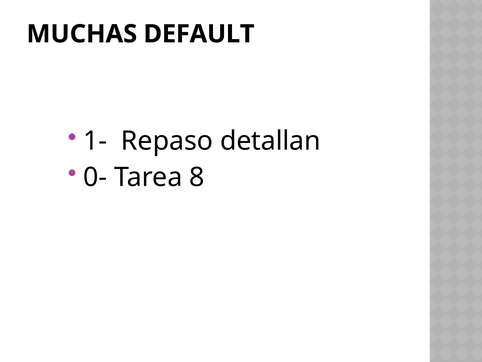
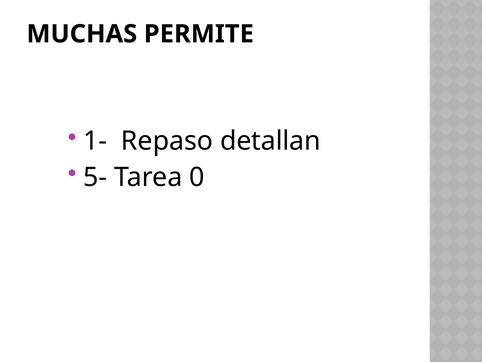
DEFAULT: DEFAULT -> PERMITE (199, 34)
0-: 0- -> 5- (95, 177)
8: 8 -> 0 (197, 177)
